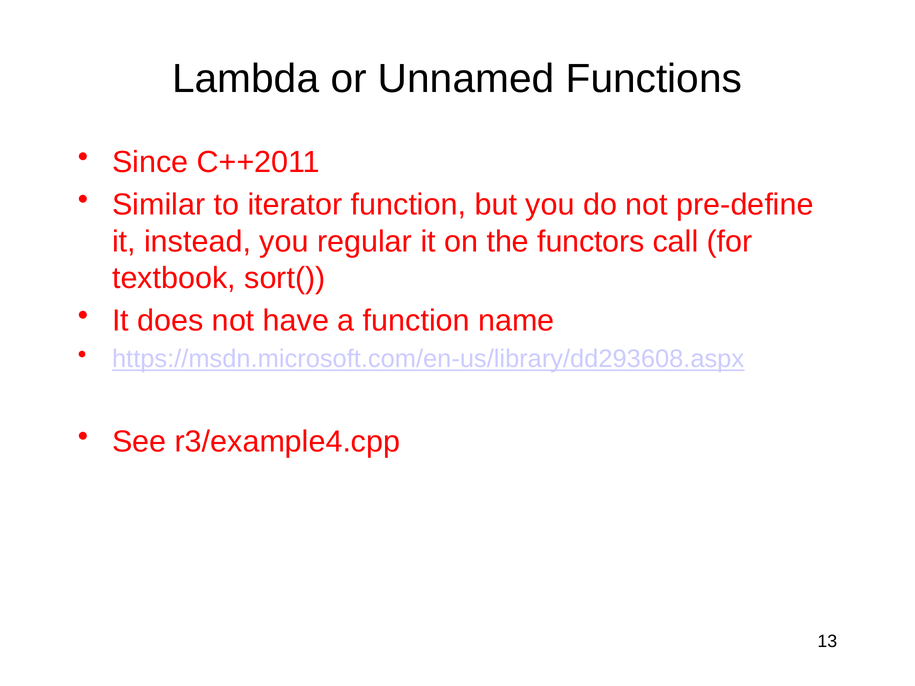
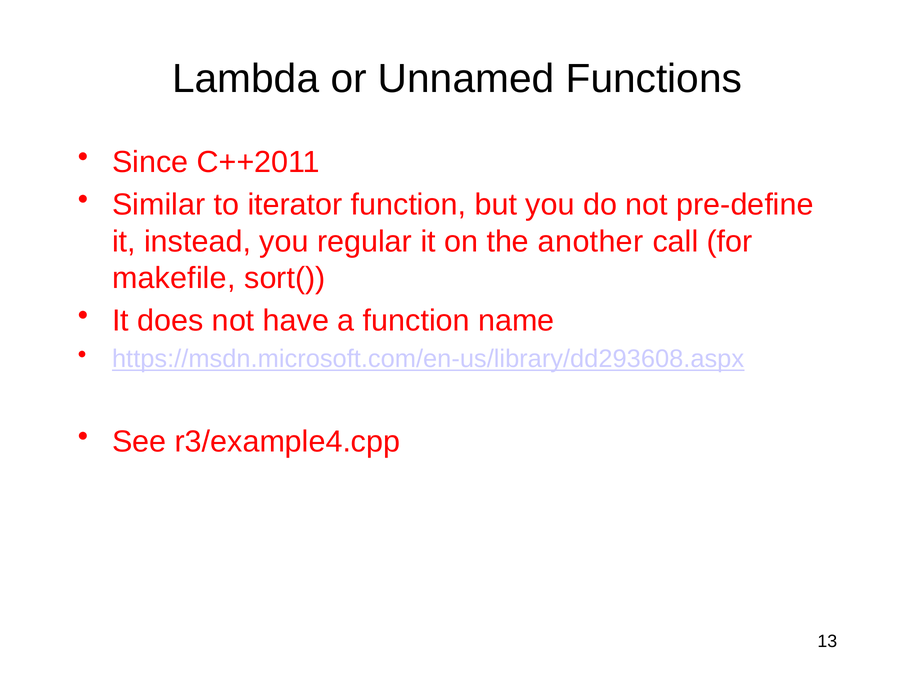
functors: functors -> another (591, 242)
textbook: textbook -> makefile (174, 278)
